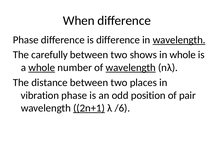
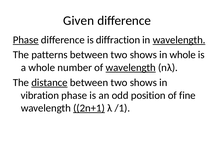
When: When -> Given (79, 21)
Phase underline: none -> present (26, 40)
is difference: difference -> diffraction (118, 40)
carefully: carefully -> patterns (50, 55)
whole underline: present -> none (42, 68)
distance underline: none -> present (49, 83)
places: places -> shows (143, 83)
pair: pair -> fine (187, 96)
/6: /6 -> /1 (122, 108)
